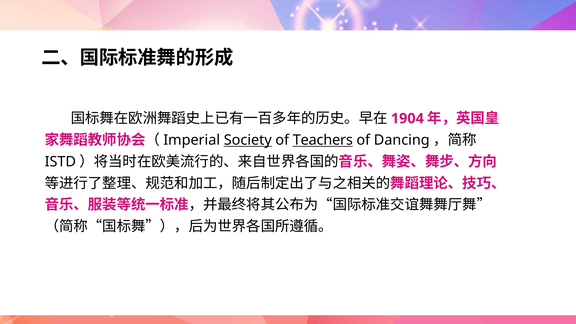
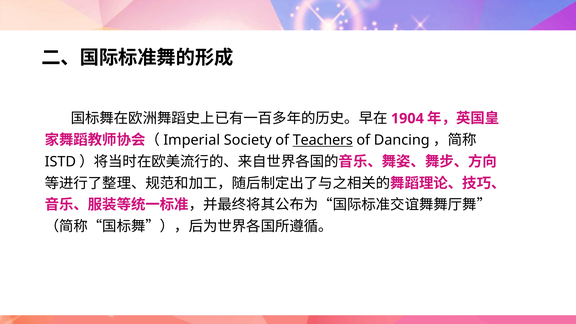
Society underline: present -> none (248, 140)
